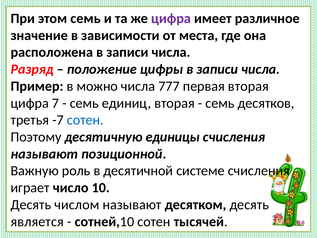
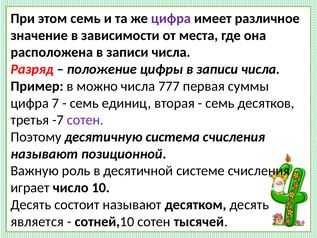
первая вторая: вторая -> суммы (248, 86)
сотен colour: blue -> purple (85, 120)
единицы: единицы -> система (173, 137)
числом: числом -> состоит (77, 204)
